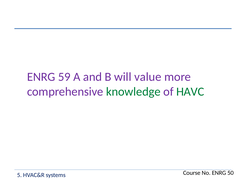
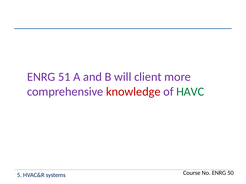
59: 59 -> 51 (64, 77)
value: value -> client (148, 77)
knowledge colour: green -> red (133, 92)
